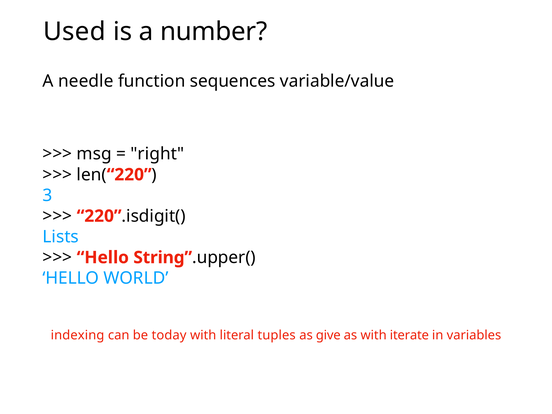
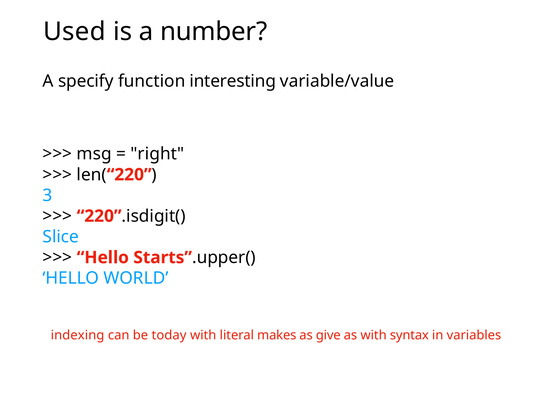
needle: needle -> specify (86, 81)
sequences: sequences -> interesting (233, 81)
Lists: Lists -> Slice (61, 237)
String: String -> Starts (163, 258)
tuples: tuples -> makes (277, 335)
iterate: iterate -> syntax (409, 335)
